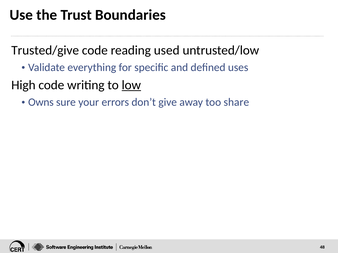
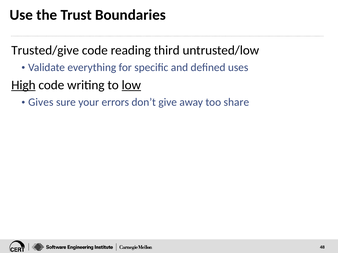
used: used -> third (167, 50)
High underline: none -> present (23, 85)
Owns: Owns -> Gives (41, 102)
